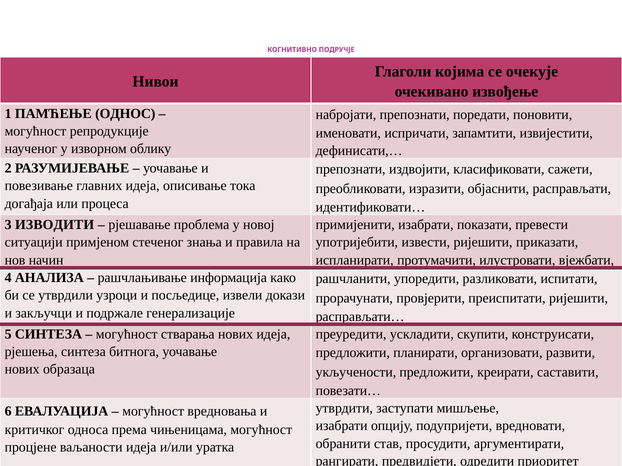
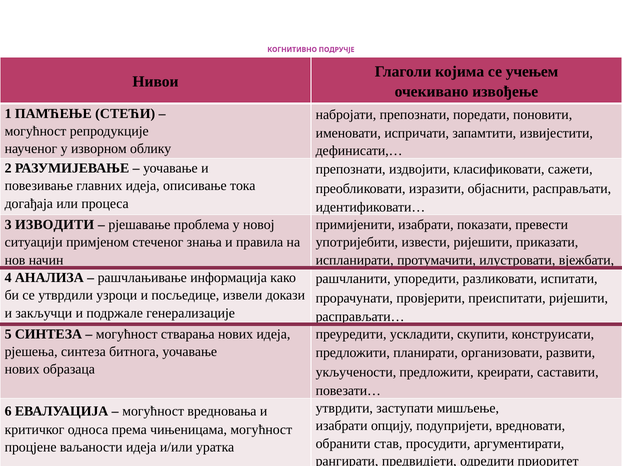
очекује: очекује -> учењем (532, 72)
ОДНОС: ОДНОС -> СТЕЋИ (125, 114)
